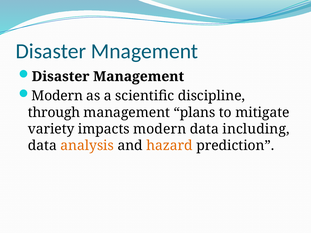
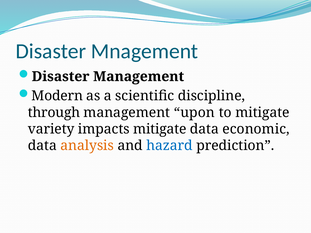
plans: plans -> upon (194, 113)
impacts modern: modern -> mitigate (160, 129)
including: including -> economic (256, 129)
hazard colour: orange -> blue (169, 146)
